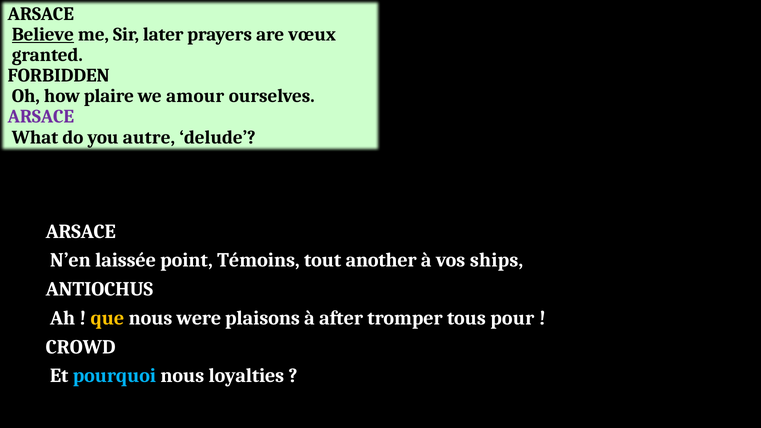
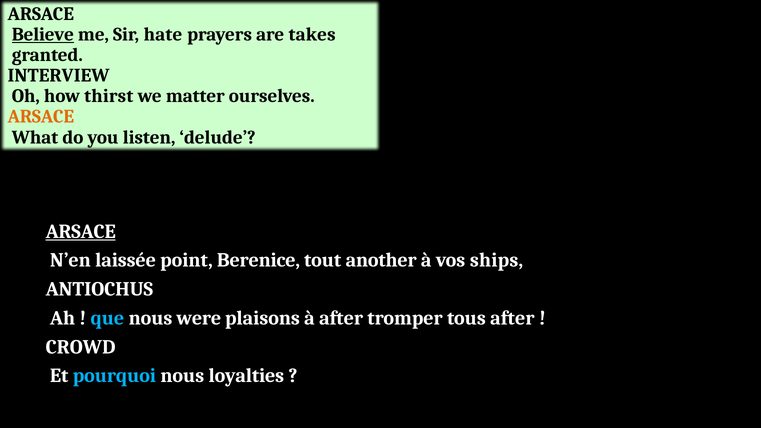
later: later -> hate (163, 34)
vœux: vœux -> takes (312, 34)
FORBIDDEN: FORBIDDEN -> INTERVIEW (59, 76)
plaire: plaire -> thirst (109, 96)
amour: amour -> matter (195, 96)
ARSACE colour: purple -> orange (41, 117)
autre: autre -> listen (149, 137)
ARSACE underline: none -> present (81, 232)
Témoins: Témoins -> Berenice (259, 260)
que colour: yellow -> light blue (107, 318)
tous pour: pour -> after (512, 318)
